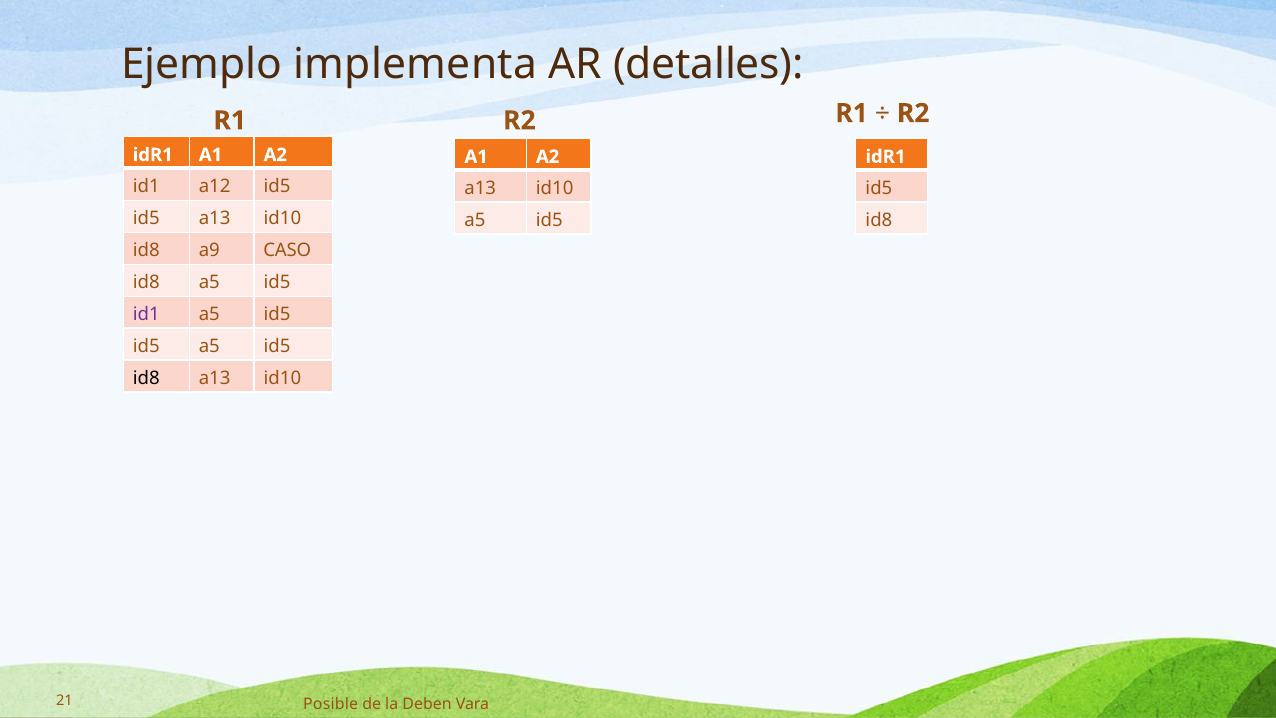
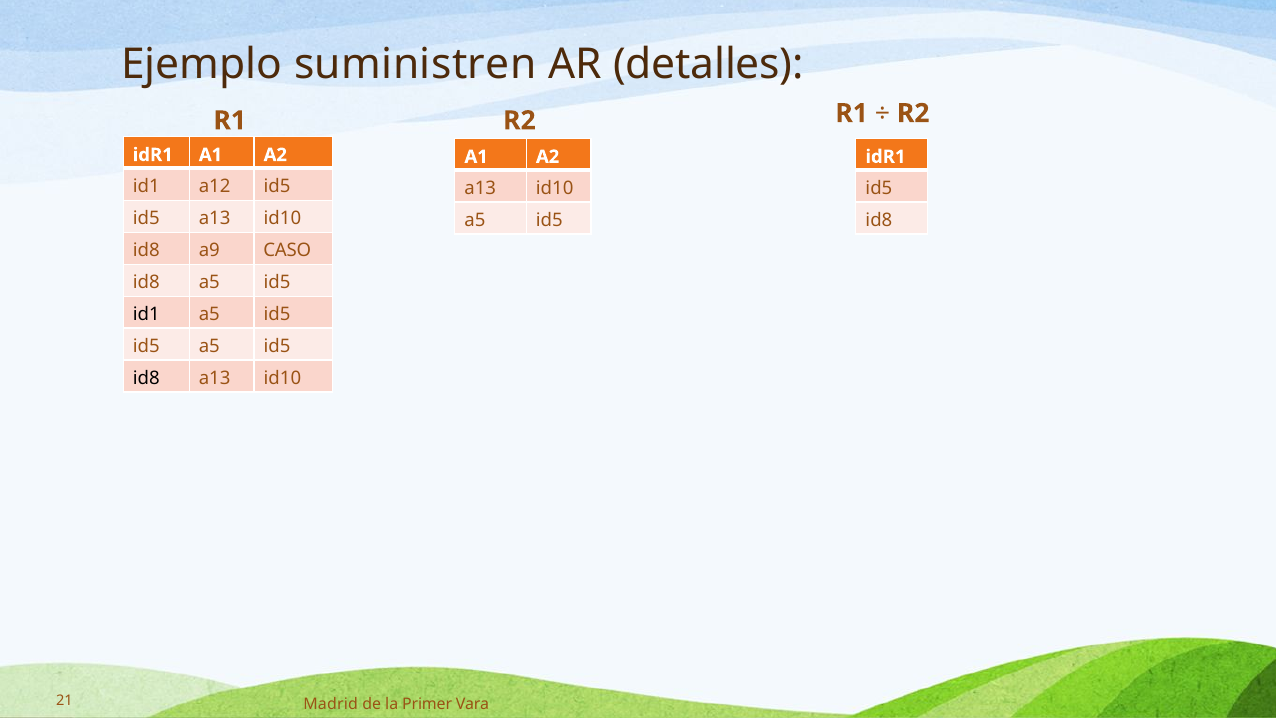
implementa: implementa -> suministren (415, 64)
id1 colour: purple -> black (146, 315)
Posible: Posible -> Madrid (331, 704)
Deben: Deben -> Primer (427, 704)
